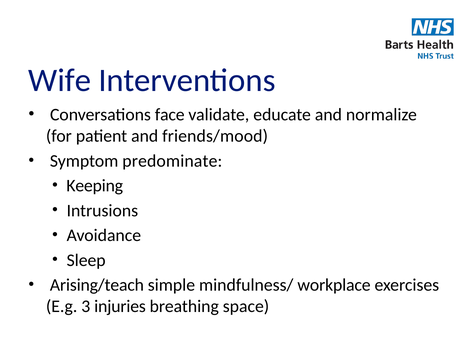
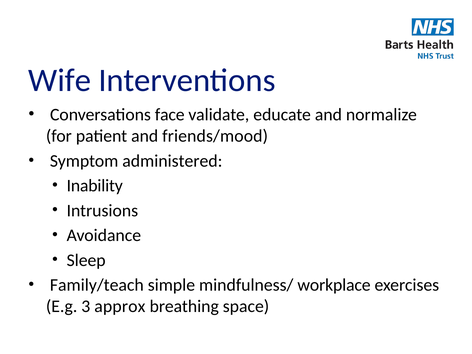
predominate: predominate -> administered (172, 161)
Keeping: Keeping -> Inability (95, 186)
Arising/teach: Arising/teach -> Family/teach (97, 285)
injuries: injuries -> approx (120, 306)
